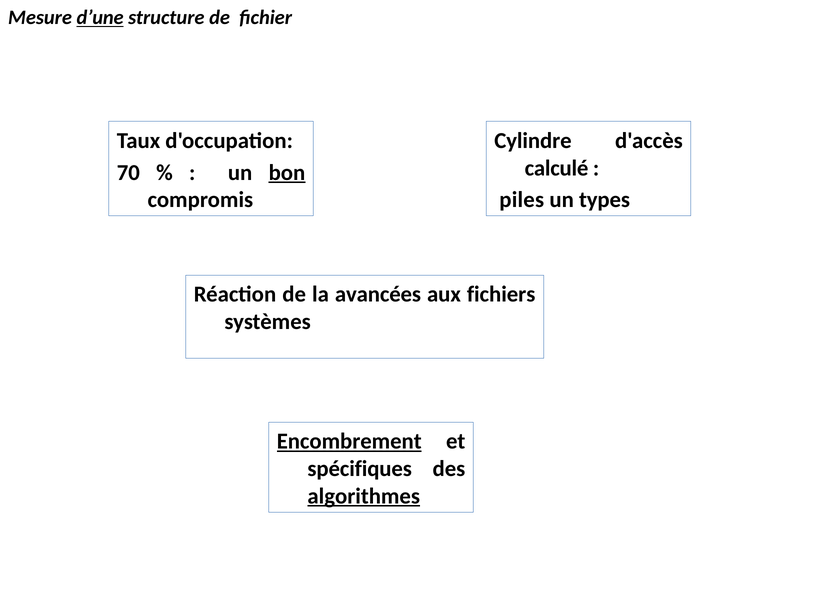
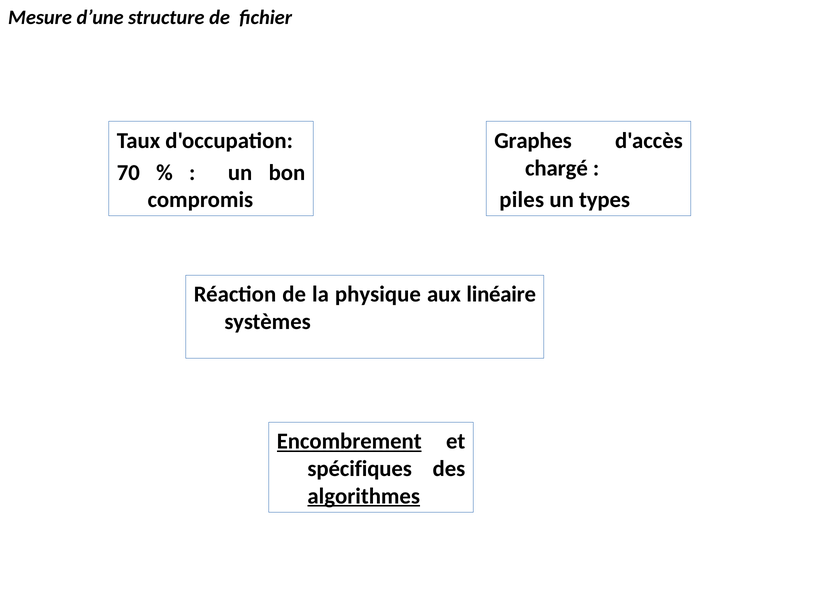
d’une underline: present -> none (100, 18)
Cylindre: Cylindre -> Graphes (533, 141)
calculé: calculé -> chargé (556, 168)
bon underline: present -> none (287, 173)
avancées: avancées -> physique (378, 295)
fichiers: fichiers -> linéaire (501, 295)
